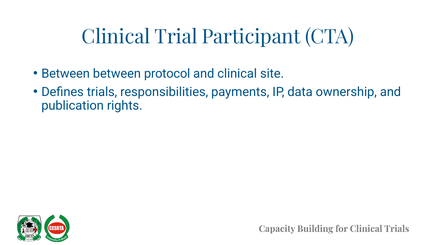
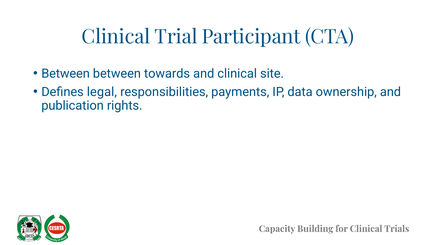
protocol: protocol -> towards (167, 74)
Defines trials: trials -> legal (102, 92)
